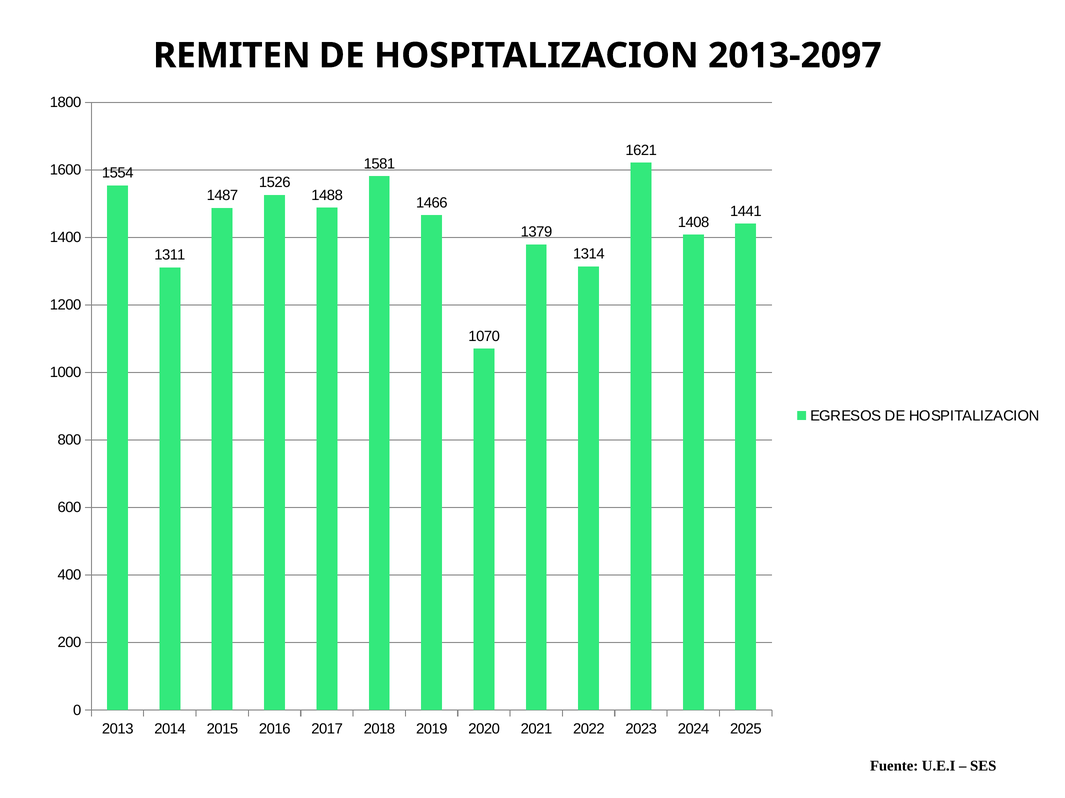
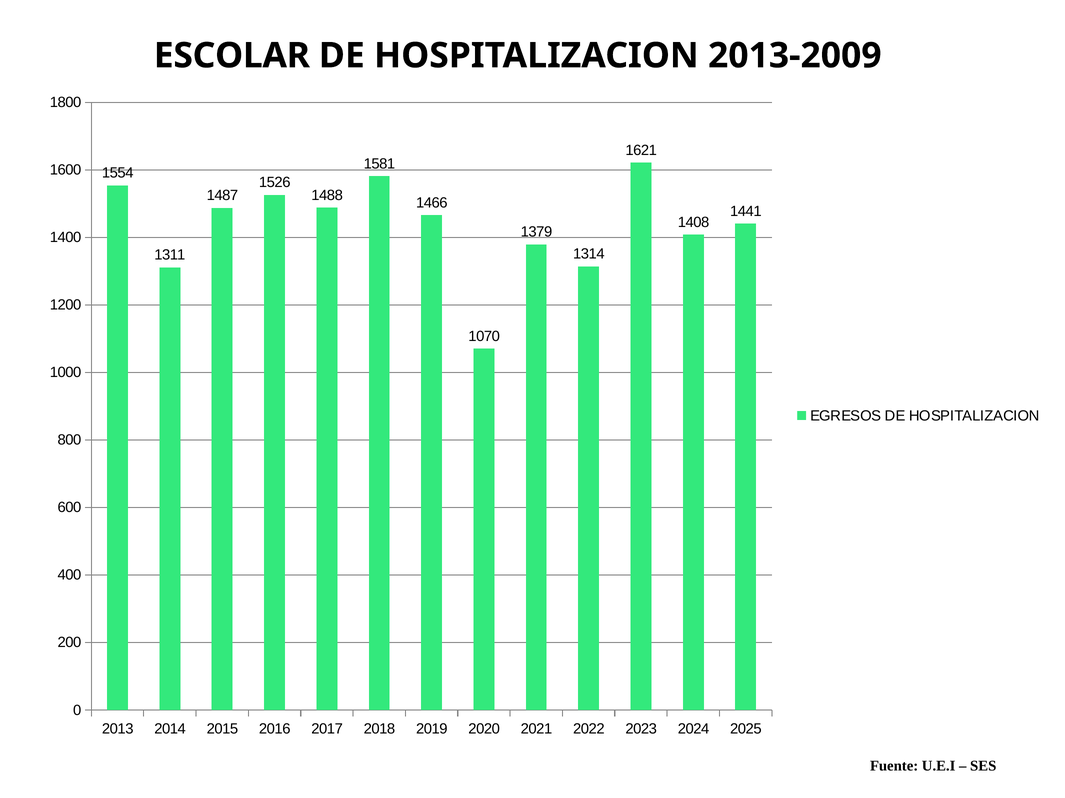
REMITEN: REMITEN -> ESCOLAR (232, 56)
2013-2097: 2013-2097 -> 2013-2009 (795, 56)
